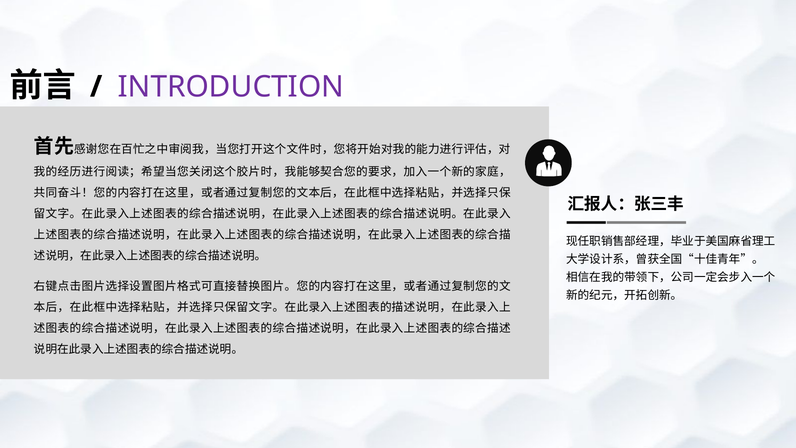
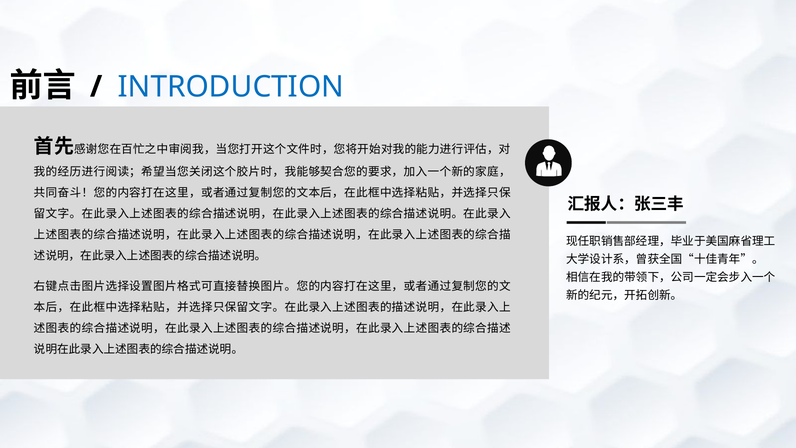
INTRODUCTION colour: purple -> blue (231, 87)
